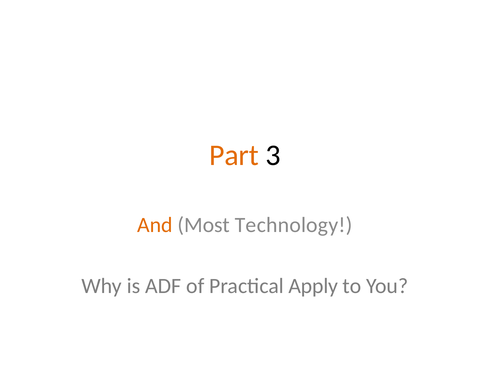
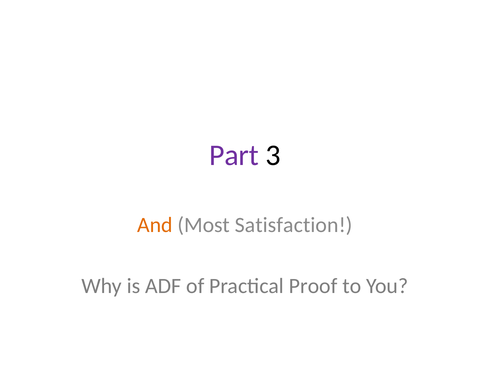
Part colour: orange -> purple (234, 156)
Technology: Technology -> Satisfaction (294, 225)
Apply: Apply -> Proof (313, 286)
